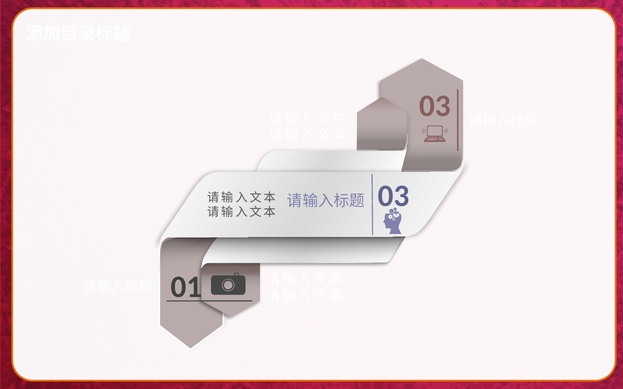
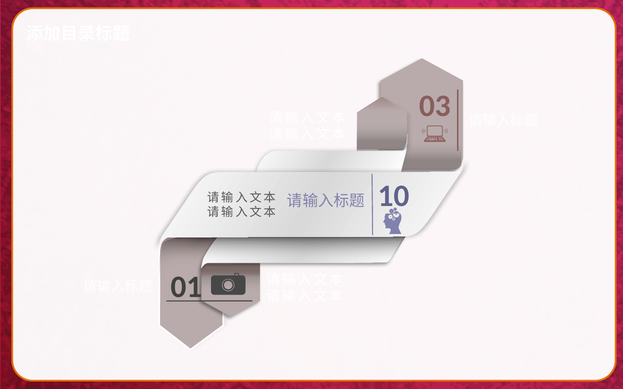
03: 03 -> 10 (394, 196)
